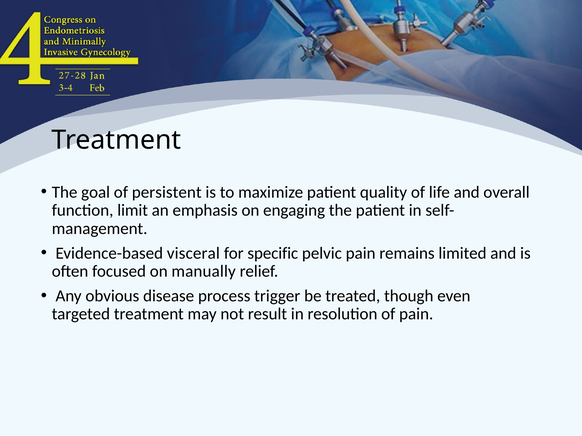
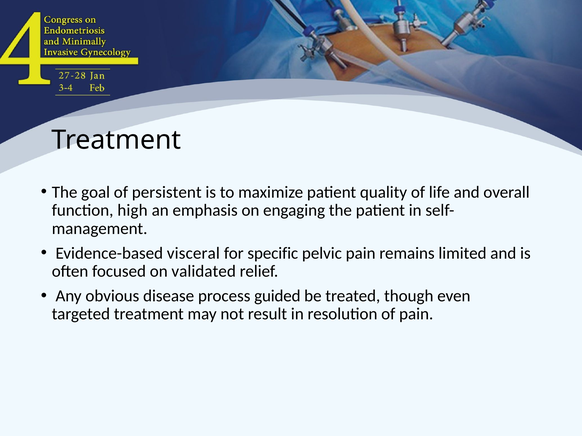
limit: limit -> high (132, 211)
manually: manually -> validated (204, 272)
trigger: trigger -> guided (277, 296)
